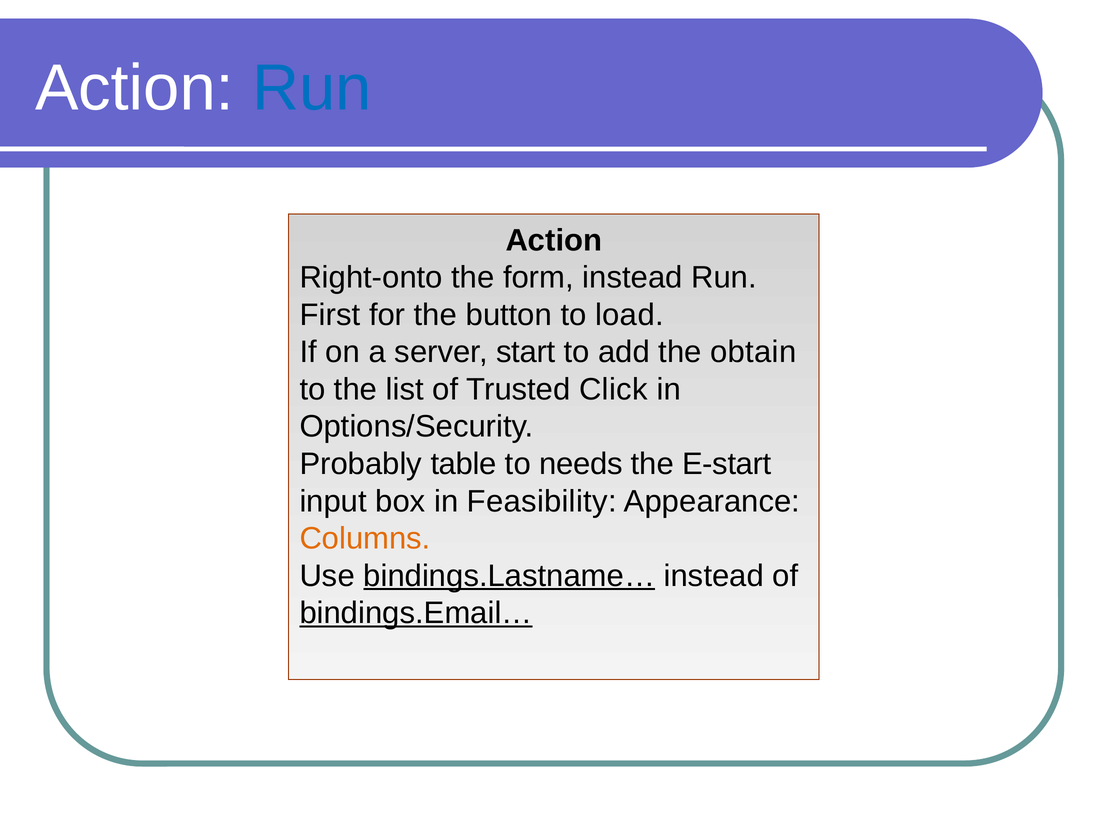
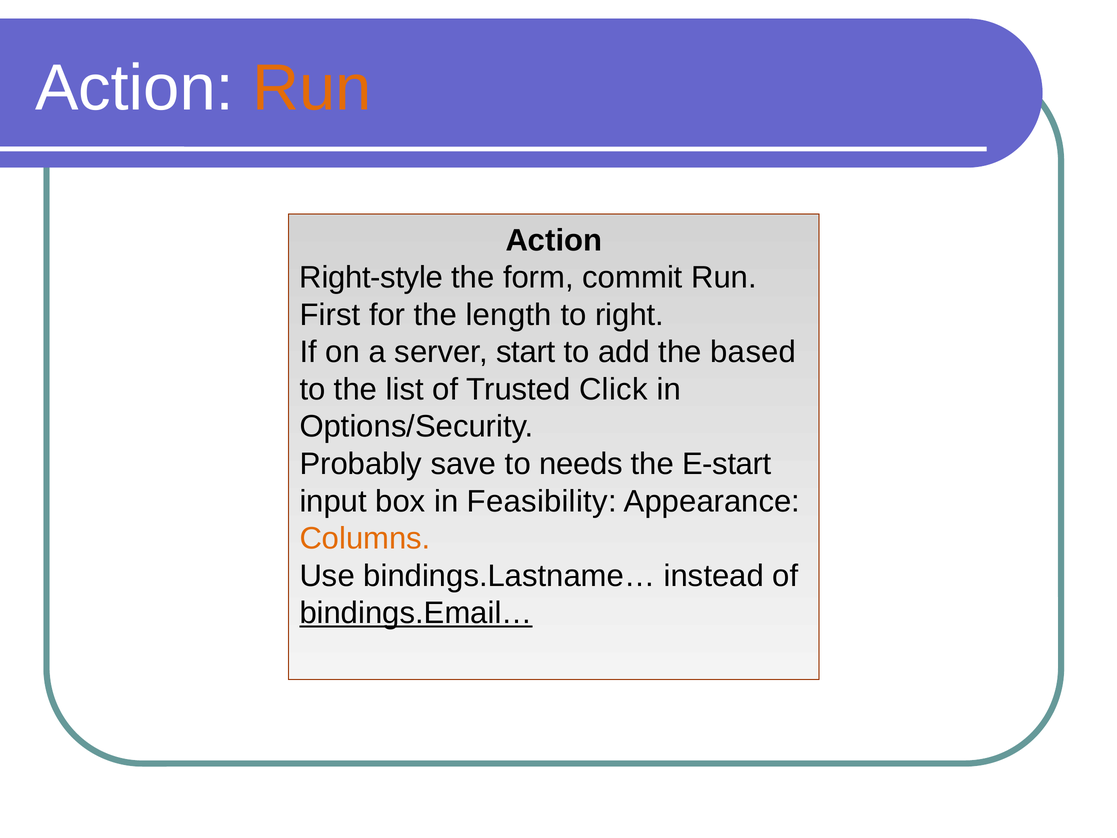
Run colour: blue -> orange (312, 88)
Right-onto: Right-onto -> Right-style (371, 278)
form instead: instead -> commit (632, 278)
button: button -> length (509, 315)
load: load -> right (630, 315)
obtain: obtain -> based (753, 352)
table: table -> save (463, 464)
bindings.Lastname… underline: present -> none (509, 576)
